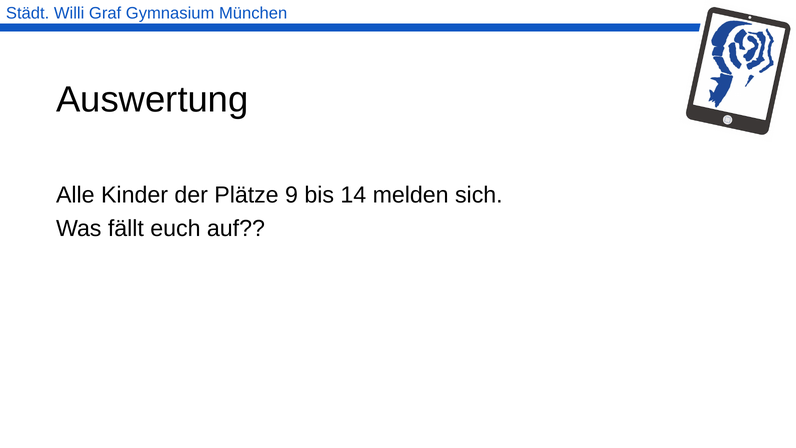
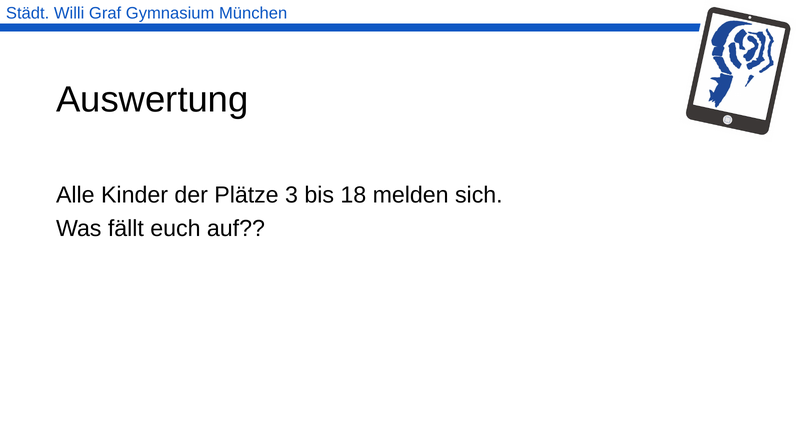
9: 9 -> 3 (292, 195)
14: 14 -> 18 (353, 195)
